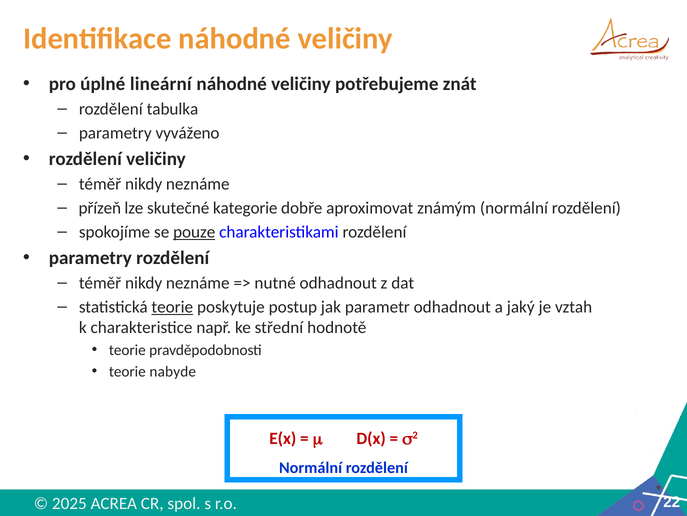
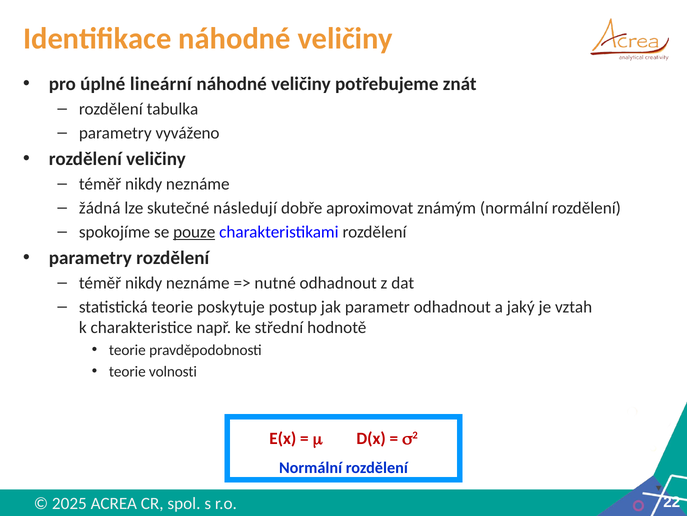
přízeň: přízeň -> žádná (100, 208)
kategorie: kategorie -> následují (245, 208)
teorie underline: present -> none (172, 307)
nabyde: nabyde -> volnosti (173, 371)
